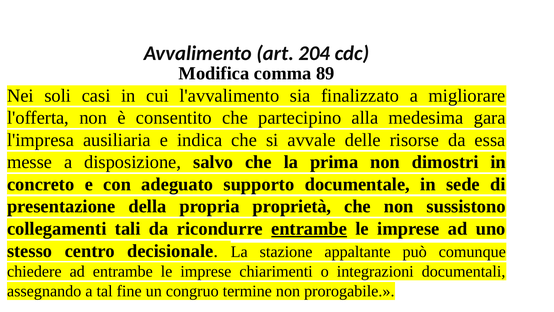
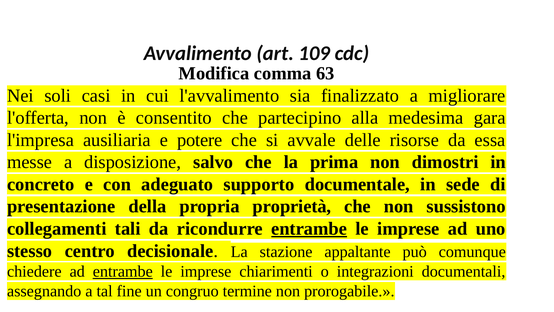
204: 204 -> 109 (314, 53)
89: 89 -> 63 (325, 73)
indica: indica -> potere (200, 140)
entrambe underline: none -> present (123, 271)
